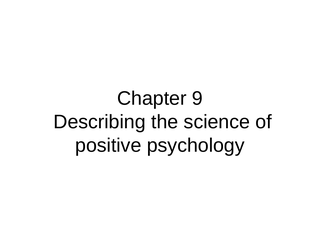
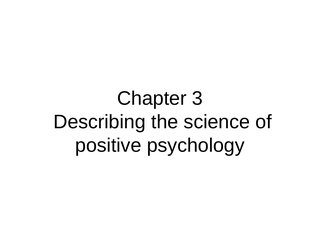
9: 9 -> 3 (197, 98)
